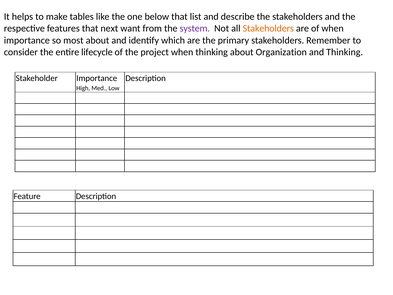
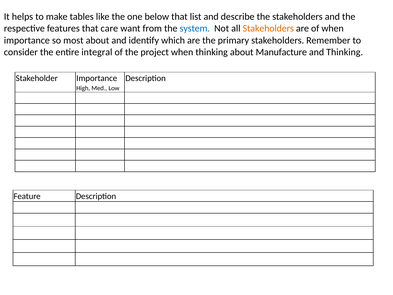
next: next -> care (109, 28)
system colour: purple -> blue (195, 28)
lifecycle: lifecycle -> integral (97, 52)
Organization: Organization -> Manufacture (281, 52)
